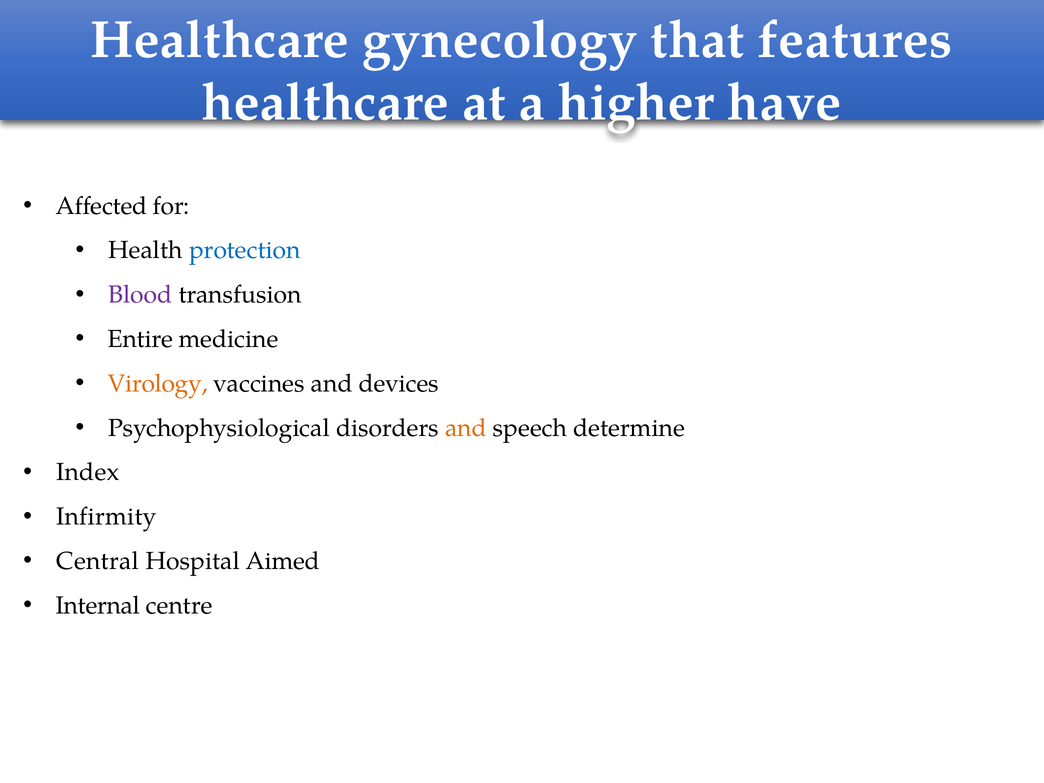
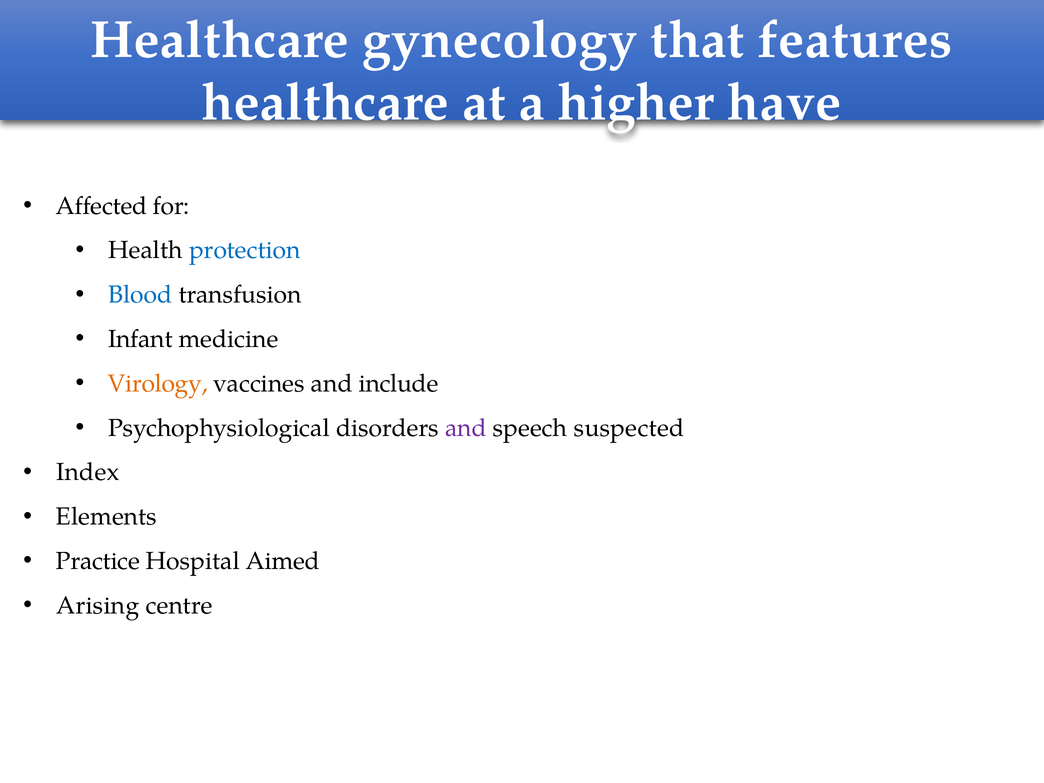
Blood colour: purple -> blue (140, 295)
Entire: Entire -> Infant (140, 339)
devices: devices -> include (399, 383)
and colour: orange -> purple (466, 428)
determine: determine -> suspected (629, 428)
Infirmity: Infirmity -> Elements (106, 517)
Central: Central -> Practice (98, 561)
Internal: Internal -> Arising (98, 605)
